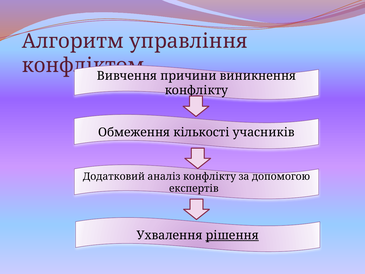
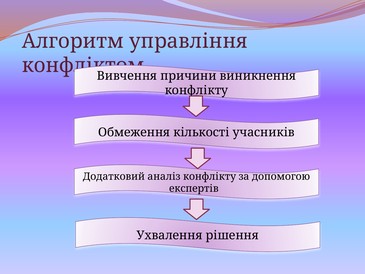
рішення underline: present -> none (232, 235)
